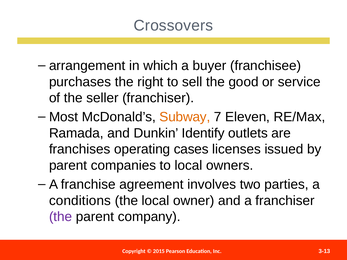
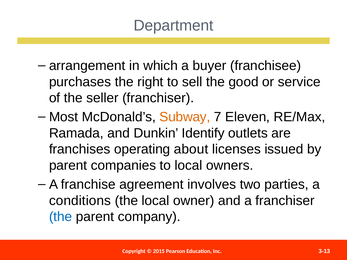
Crossovers: Crossovers -> Department (173, 26)
cases: cases -> about (191, 149)
the colour: purple -> blue (61, 217)
